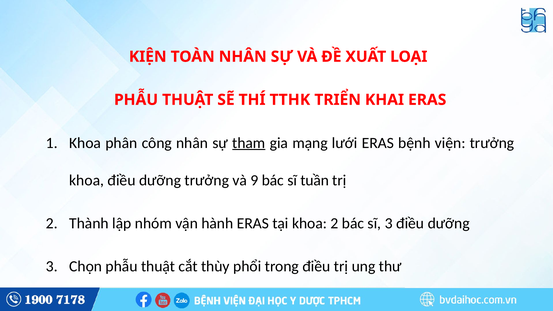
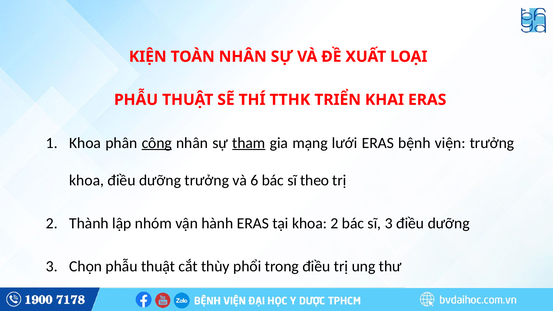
công underline: none -> present (157, 143)
9: 9 -> 6 (254, 180)
tuần: tuần -> theo (315, 180)
